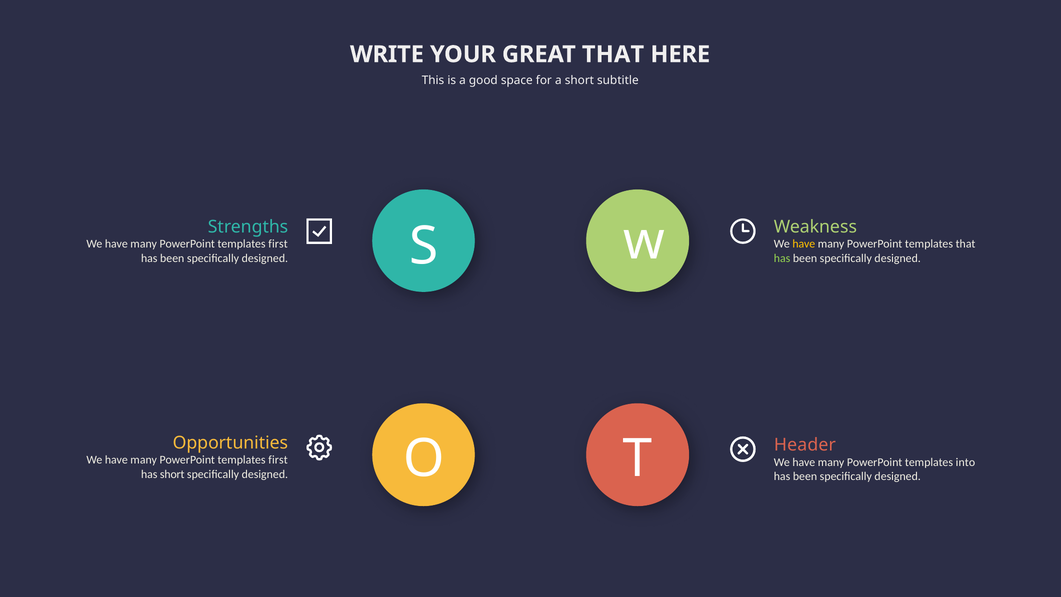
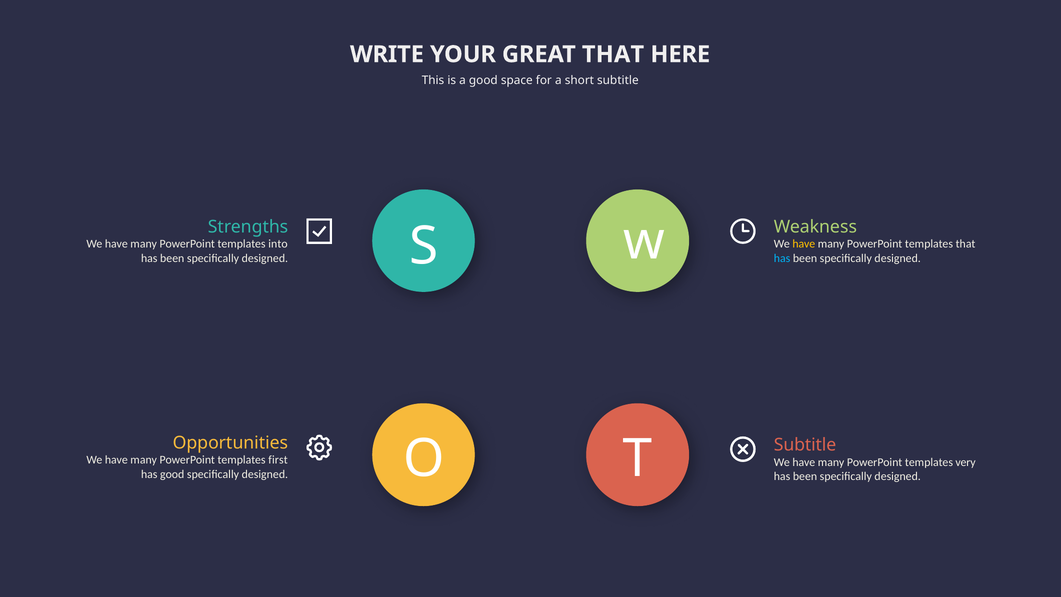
first: first -> into (278, 244)
has colour: light green -> light blue (782, 258)
Header: Header -> Subtitle (805, 445)
into: into -> very (966, 462)
has short: short -> good (172, 474)
